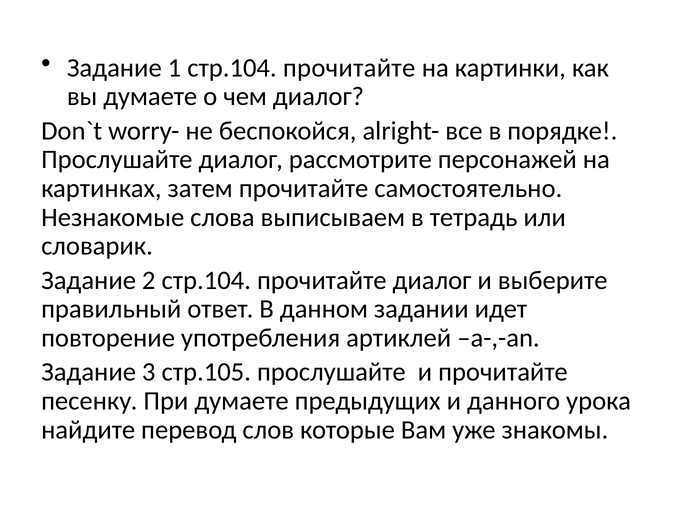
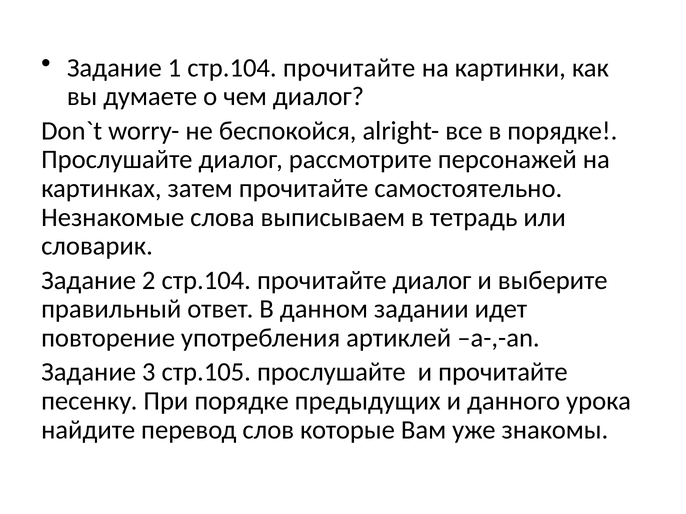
При думаете: думаете -> порядке (242, 401)
